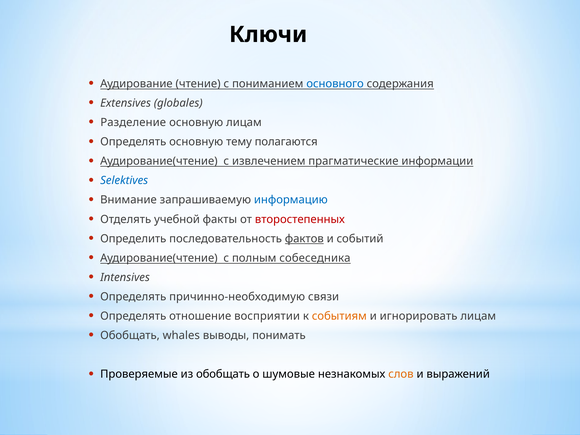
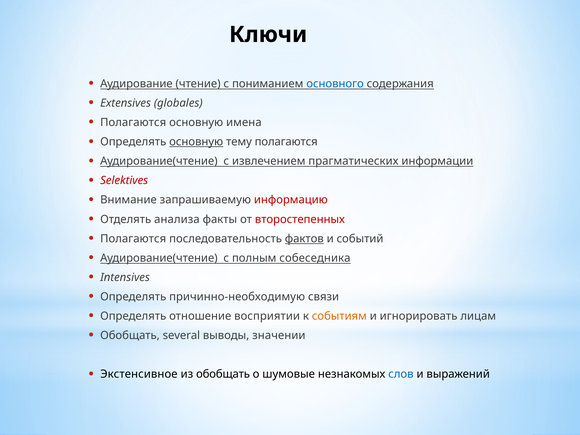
Разделение: Разделение -> Полагаются (133, 122)
основную лицам: лицам -> имена (244, 122)
основную underline: none -> present (196, 142)
прагматические: прагматические -> прагматических (353, 161)
Selektives colour: blue -> red (124, 181)
информацию colour: blue -> red (291, 200)
учебной: учебной -> анализа (177, 219)
Определить: Определить -> Полагаются (133, 239)
whales: whales -> several (181, 335)
понимать: понимать -> значении (279, 335)
Проверяемые: Проверяемые -> Экстенсивное (139, 374)
слов colour: orange -> blue (401, 374)
